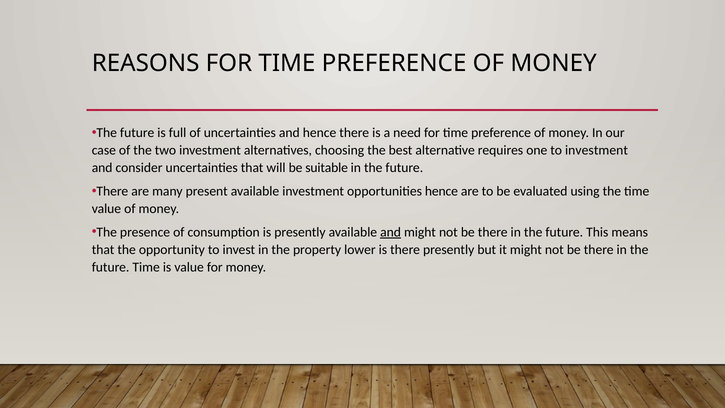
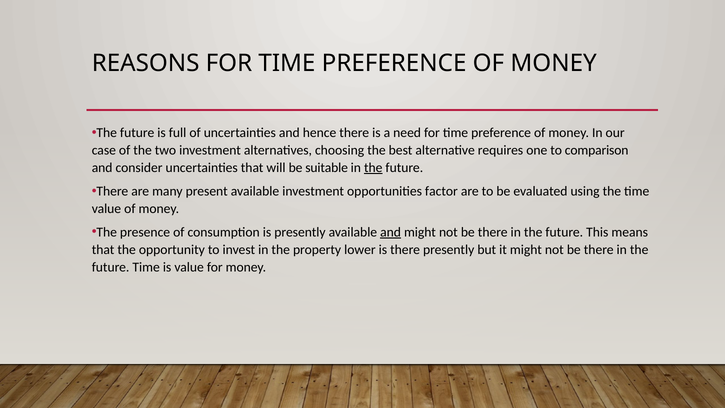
to investment: investment -> comparison (597, 150)
the underline: none -> present (373, 168)
opportunities hence: hence -> factor (441, 191)
